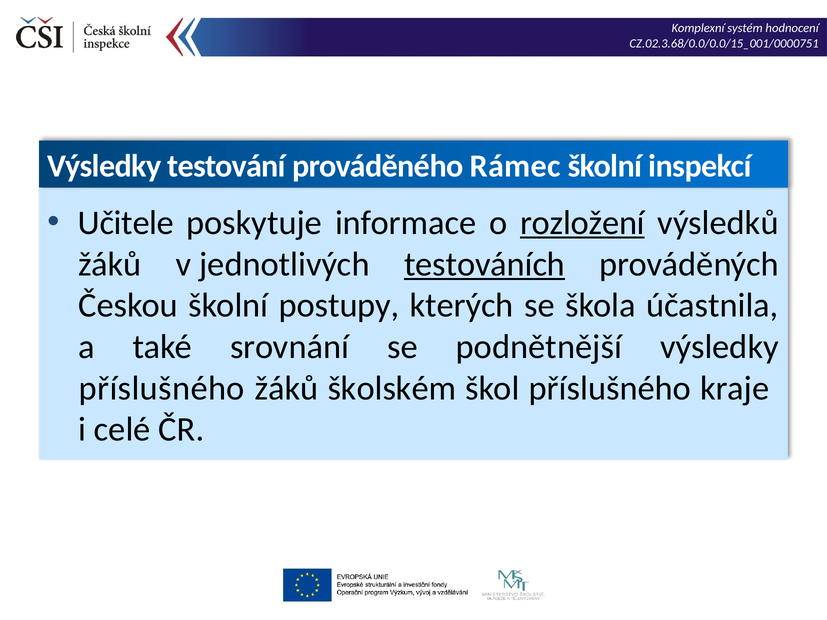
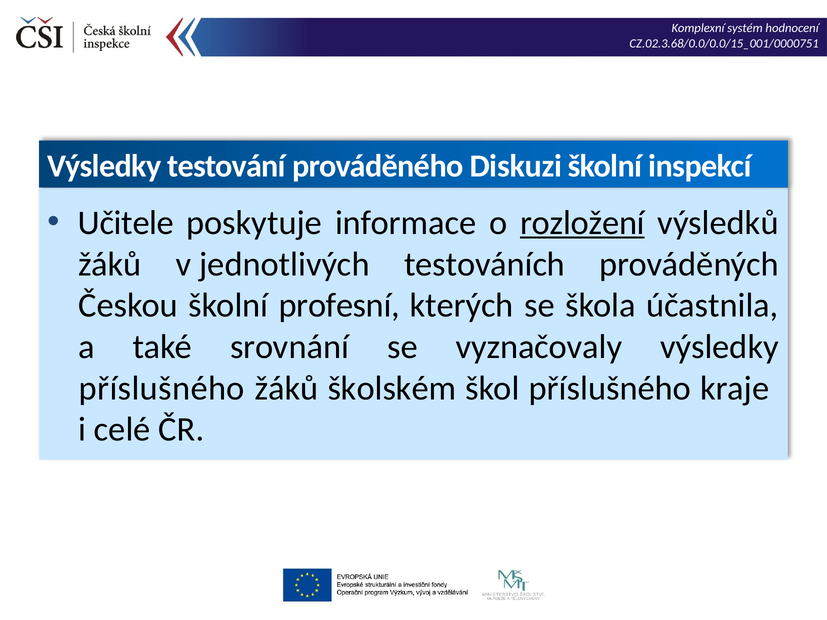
Rámec: Rámec -> Diskuzi (516, 166)
testováních underline: present -> none (485, 264)
postupy: postupy -> profesní (339, 306)
podnětnější: podnětnější -> vyznačovaly (539, 347)
